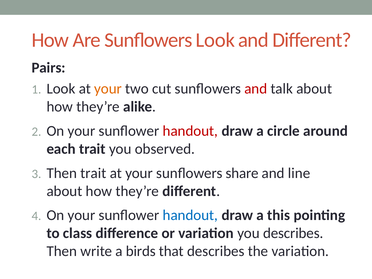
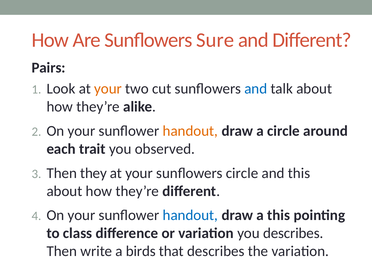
Sunflowers Look: Look -> Sure (215, 40)
and colour: red -> blue (256, 89)
handout colour: red -> orange (190, 131)
Then trait: trait -> they (93, 173)
sunflowers share: share -> circle (242, 173)
and line: line -> this (299, 173)
